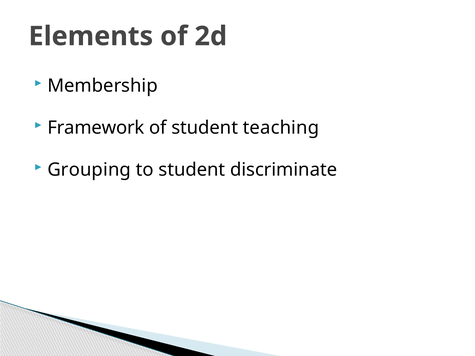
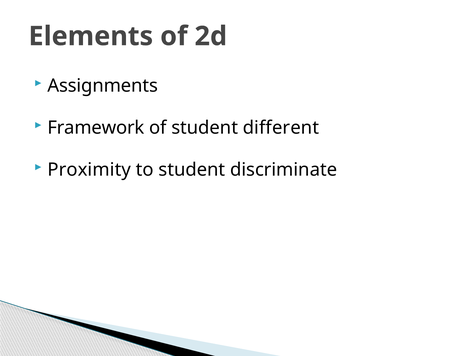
Membership: Membership -> Assignments (103, 86)
teaching: teaching -> different (281, 128)
Grouping: Grouping -> Proximity (89, 170)
